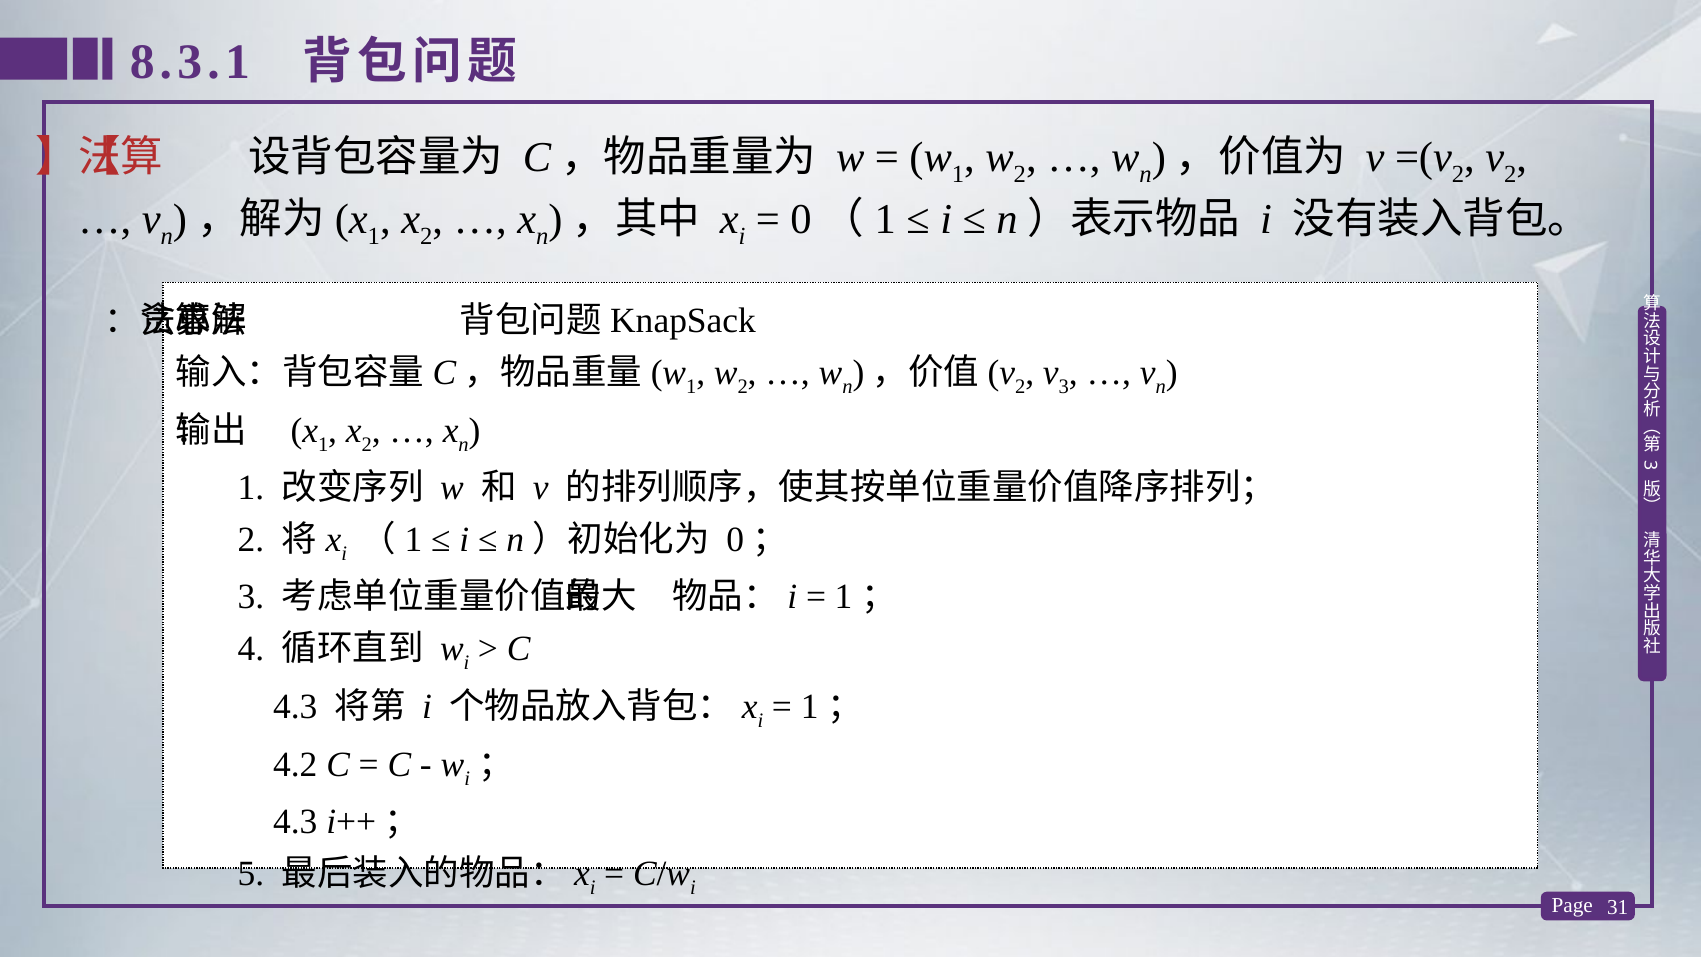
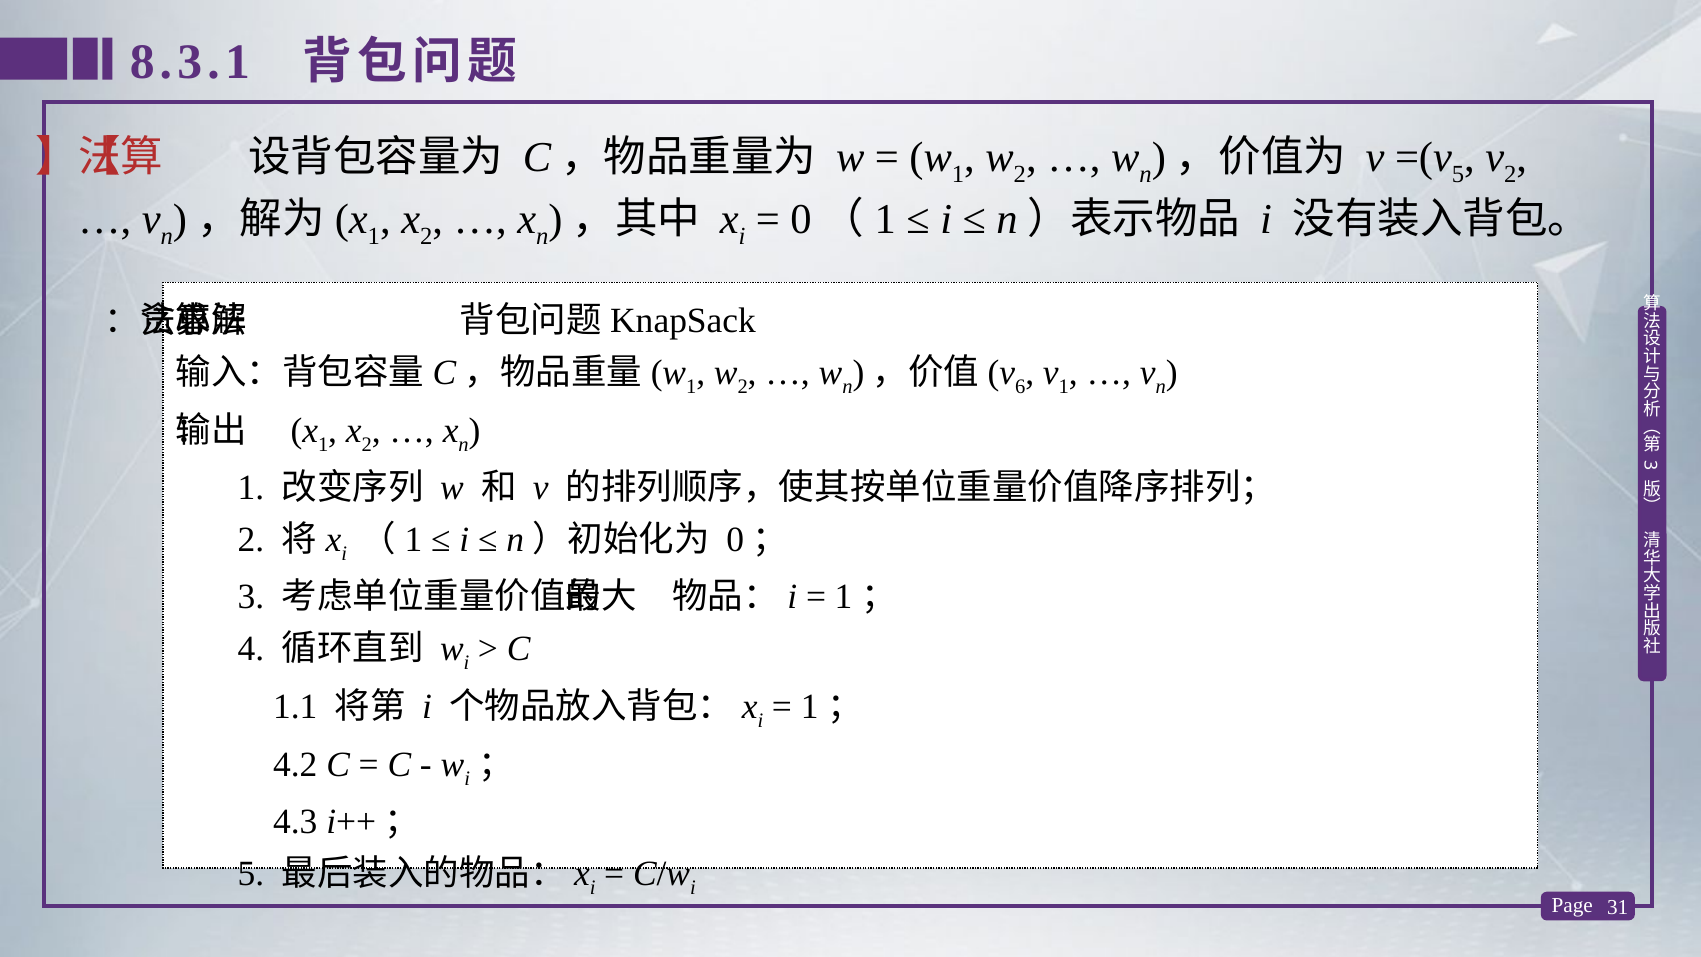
2: 2 -> 5 (1458, 174)
2: 2 -> 6 (1020, 387)
v 3: 3 -> 1 (1064, 387)
4.3: 4.3 -> 1.1 (295, 707)
